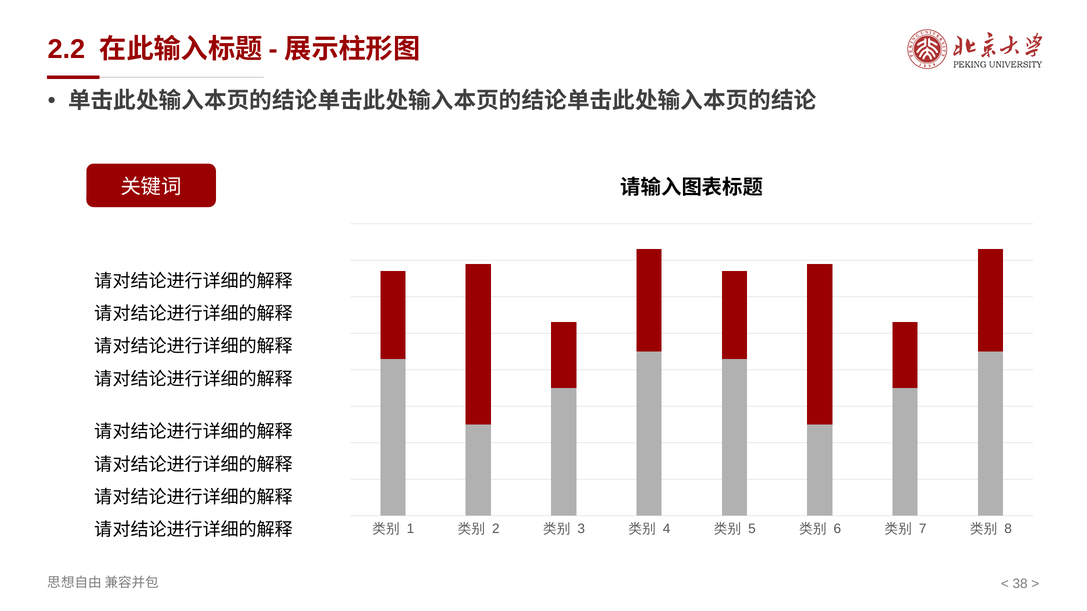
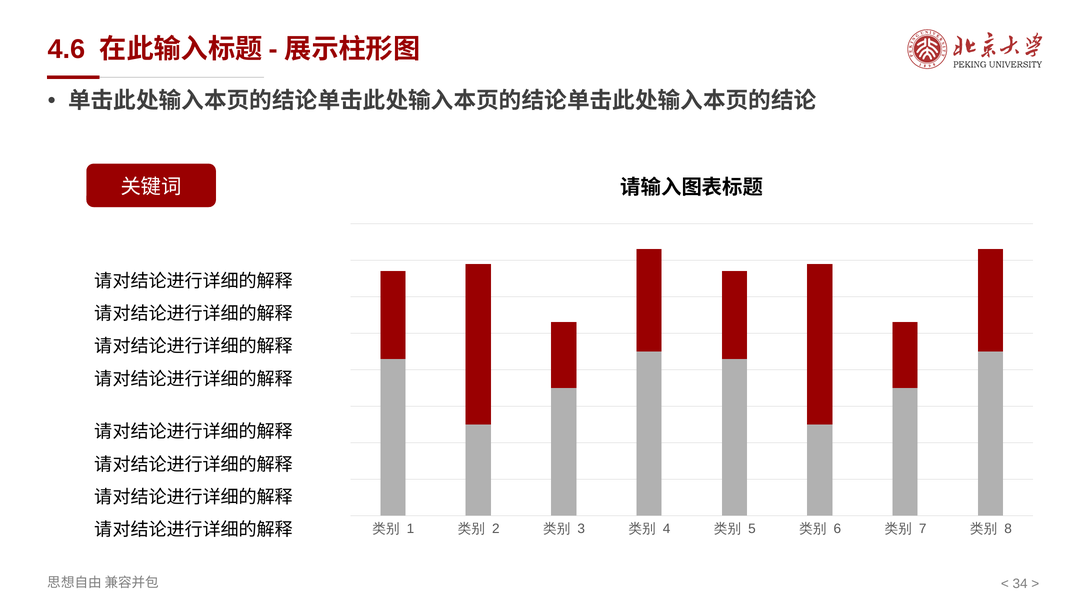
2.2: 2.2 -> 4.6 (66, 49)
38: 38 -> 34 (1020, 584)
